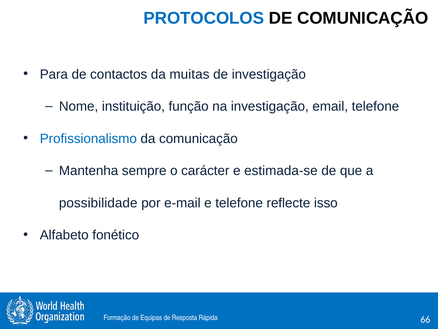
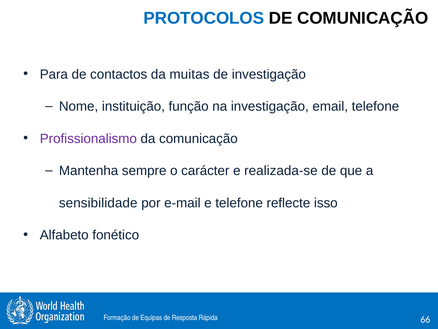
Profissionalismo colour: blue -> purple (88, 138)
estimada-se: estimada-se -> realizada-se (281, 171)
possibilidade: possibilidade -> sensibilidade (98, 203)
